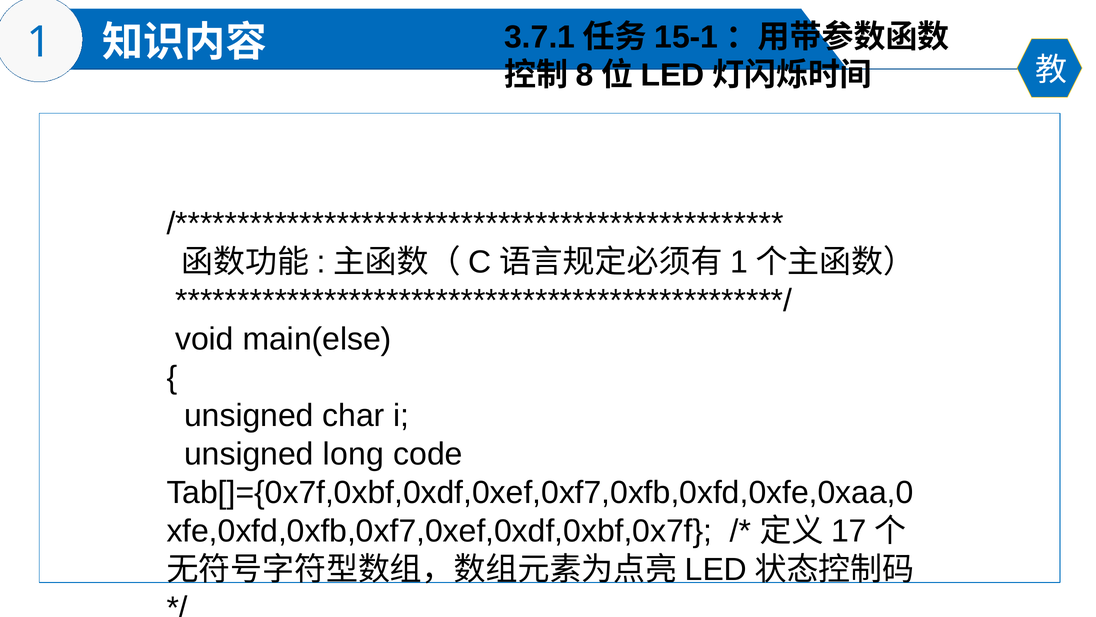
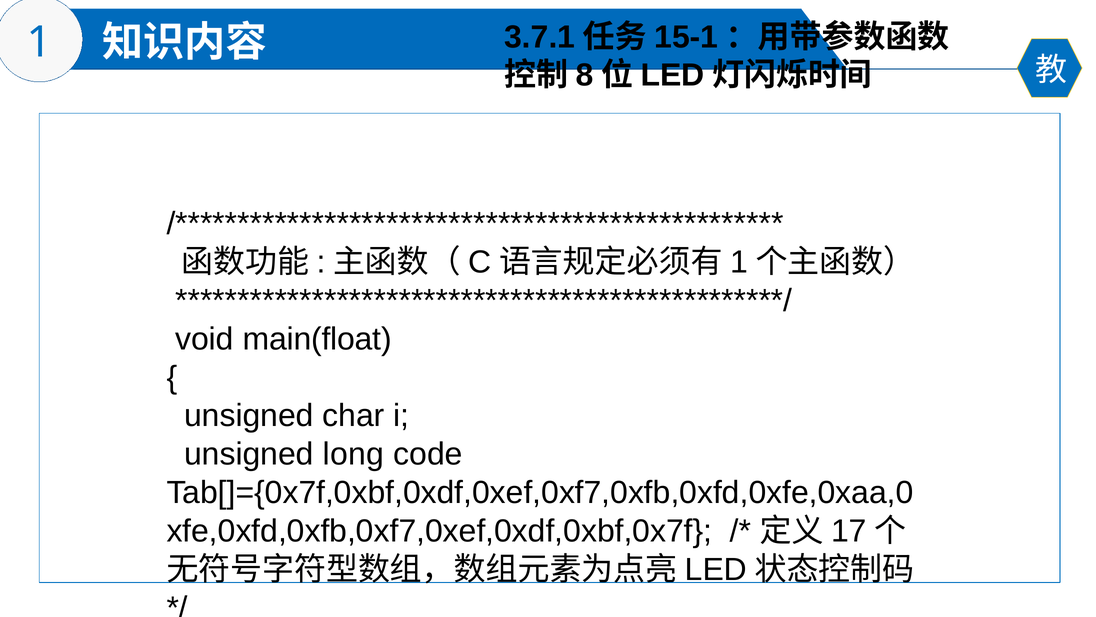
main(else: main(else -> main(float (317, 339)
